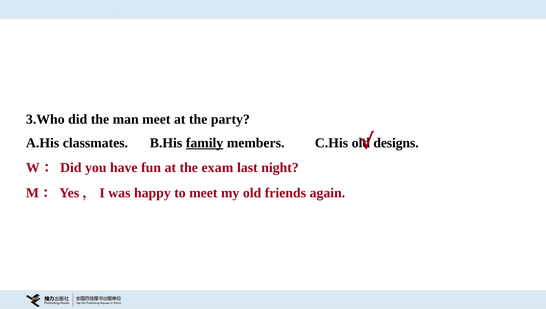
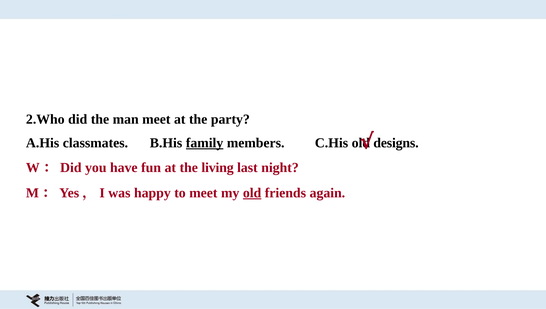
3.Who: 3.Who -> 2.Who (45, 119)
exam: exam -> living (218, 168)
old underline: none -> present (252, 193)
